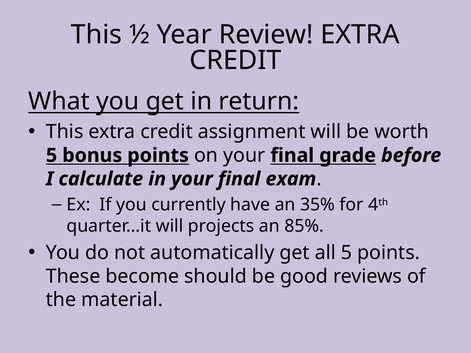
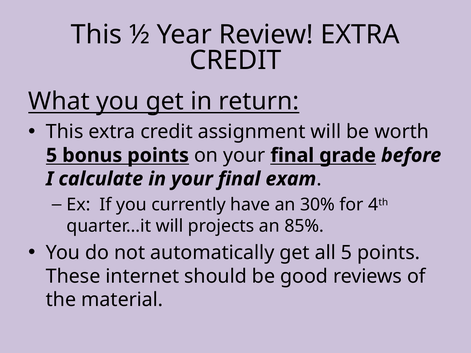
35%: 35% -> 30% (318, 205)
become: become -> internet (142, 276)
